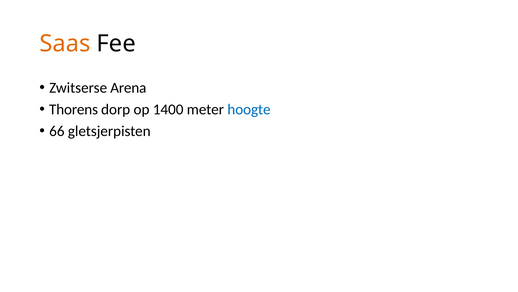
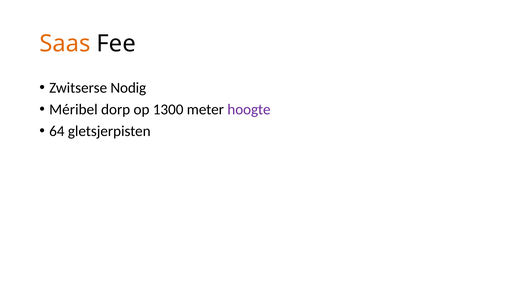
Arena: Arena -> Nodig (128, 88)
Thorens: Thorens -> Méribel (73, 109)
1400: 1400 -> 1300 (168, 109)
hoogte colour: blue -> purple (249, 109)
66: 66 -> 64 (57, 131)
